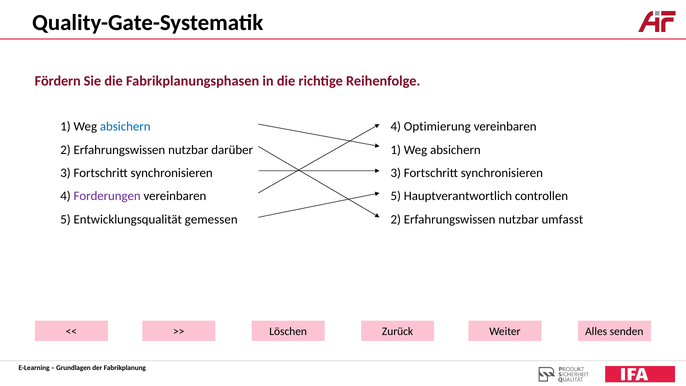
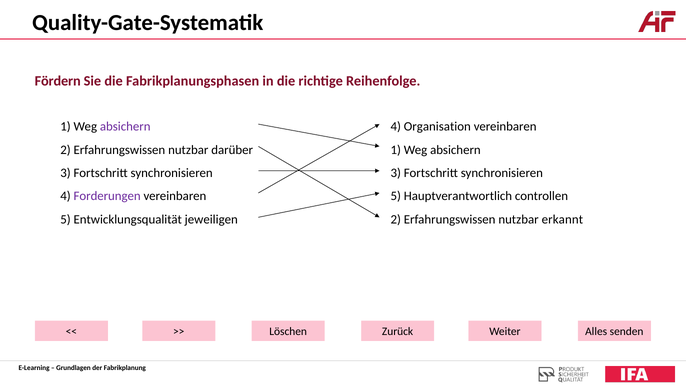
absichern colour: blue -> purple (125, 127)
Optimierung: Optimierung -> Organisation (437, 127)
gemessen: gemessen -> jeweiligen (211, 219)
umfasst: umfasst -> erkannt (562, 219)
